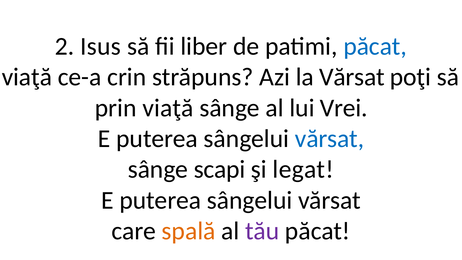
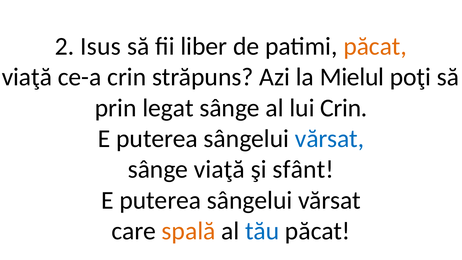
păcat colour: blue -> orange (375, 46)
la Vărsat: Vărsat -> Mielul (352, 77)
prin viaţă: viaţă -> legat (168, 108)
lui Vrei: Vrei -> Crin (344, 108)
sânge scapi: scapi -> viaţă (219, 169)
legat: legat -> sfânt (303, 169)
tău colour: purple -> blue (262, 231)
